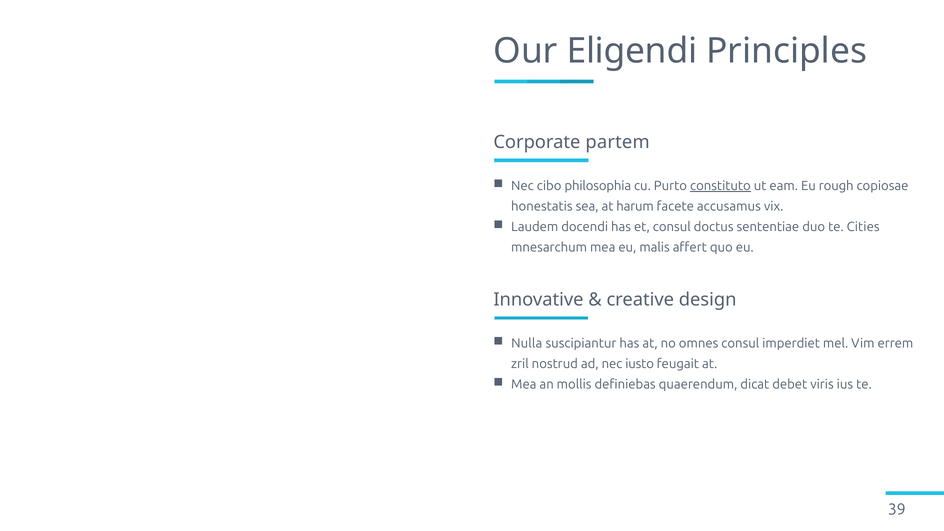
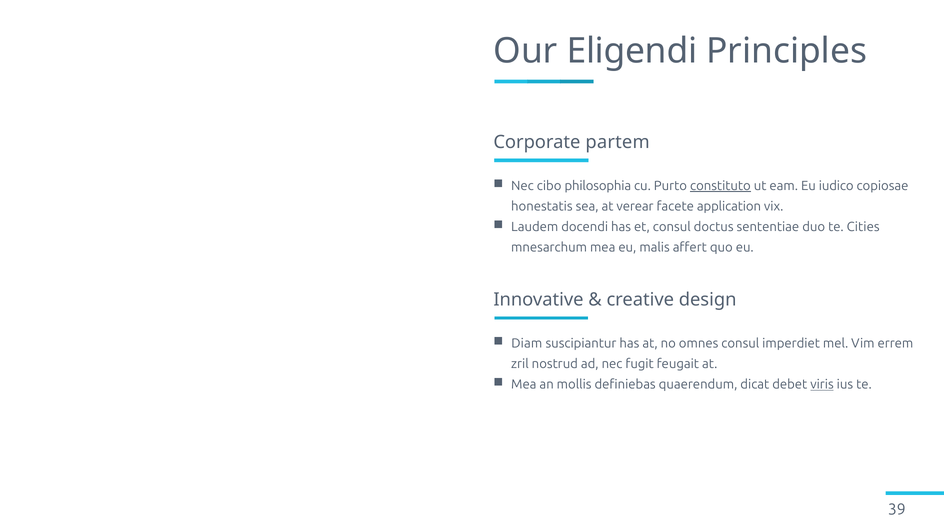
rough: rough -> iudico (836, 186)
harum: harum -> verear (635, 206)
accusamus: accusamus -> application (729, 206)
Nulla: Nulla -> Diam (527, 344)
iusto: iusto -> fugit (640, 364)
viris underline: none -> present (822, 385)
